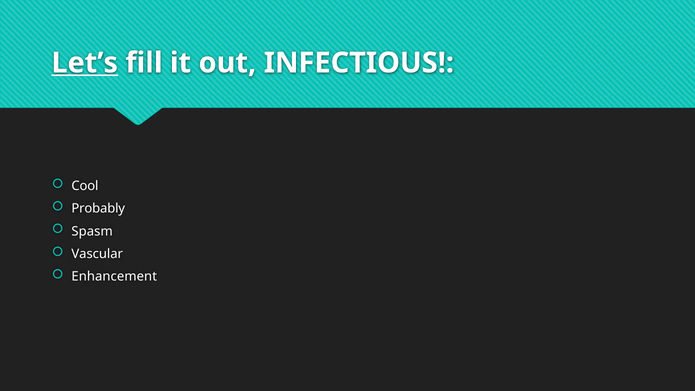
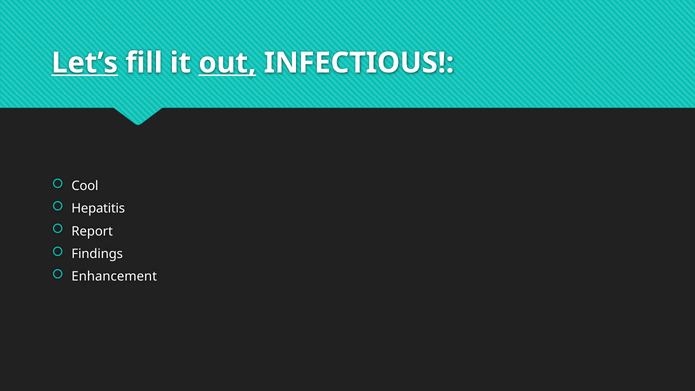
out underline: none -> present (227, 63)
Probably: Probably -> Hepatitis (98, 209)
Spasm: Spasm -> Report (92, 231)
Vascular: Vascular -> Findings (97, 254)
